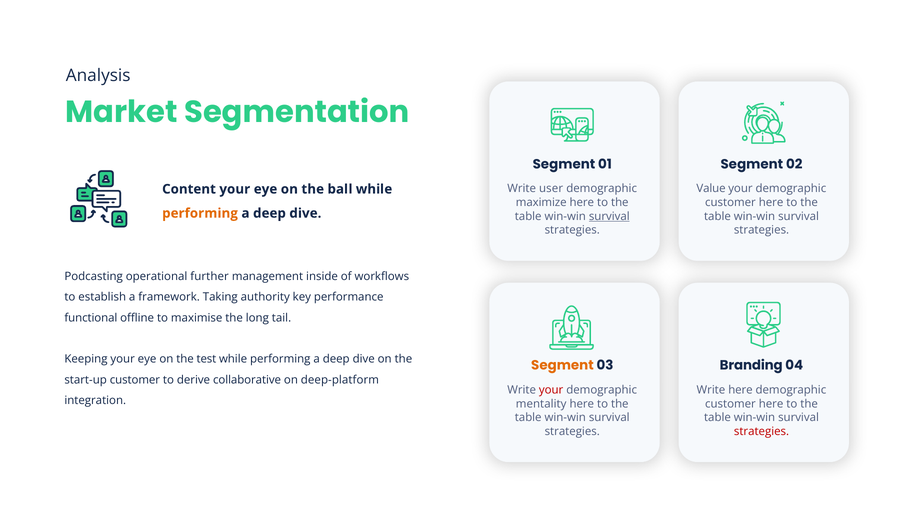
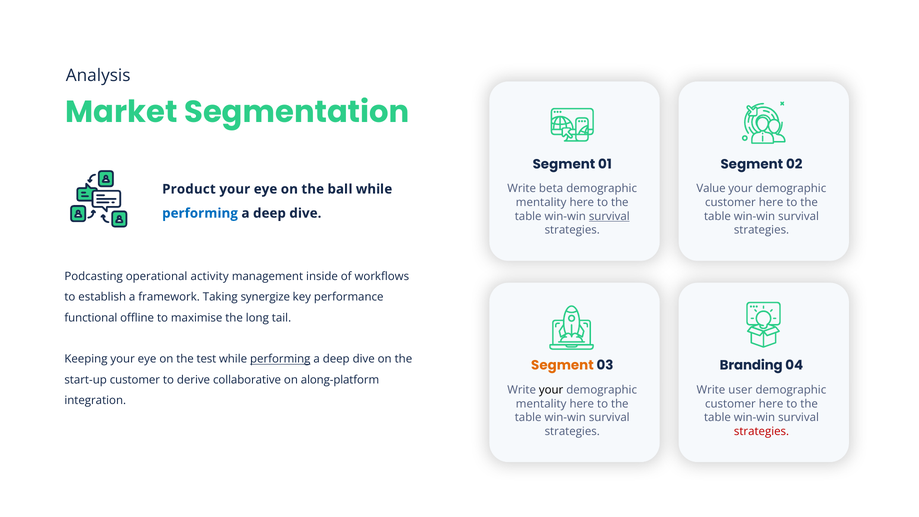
Content: Content -> Product (189, 189)
user: user -> beta (551, 189)
maximize: maximize -> mentality (541, 202)
performing colour: orange -> blue (200, 213)
further: further -> activity (210, 276)
authority: authority -> synergize (265, 297)
performing underline: none -> present (280, 359)
deep-platform: deep-platform -> along-platform (340, 380)
your colour: red -> black (551, 390)
Write here: here -> user (740, 390)
